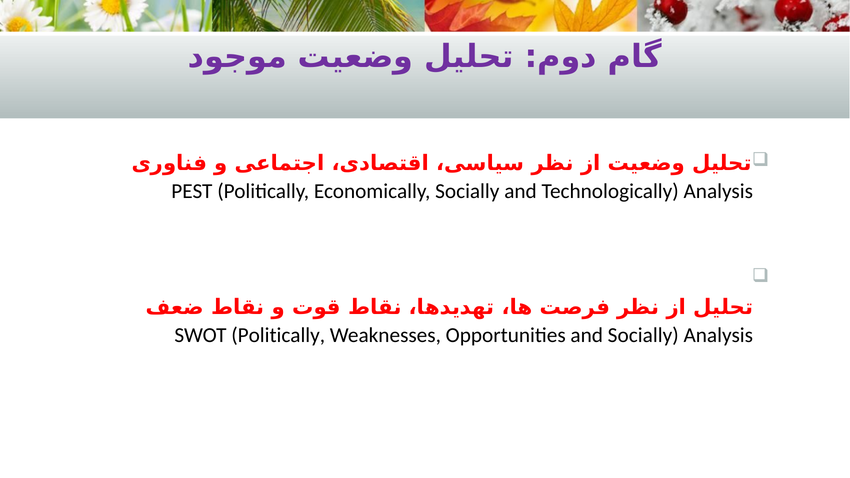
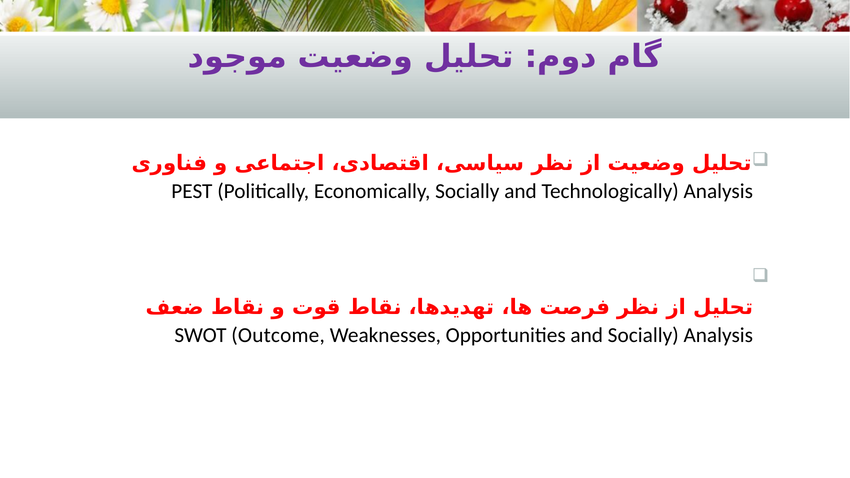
SWOT Politically: Politically -> Outcome (278, 335)
